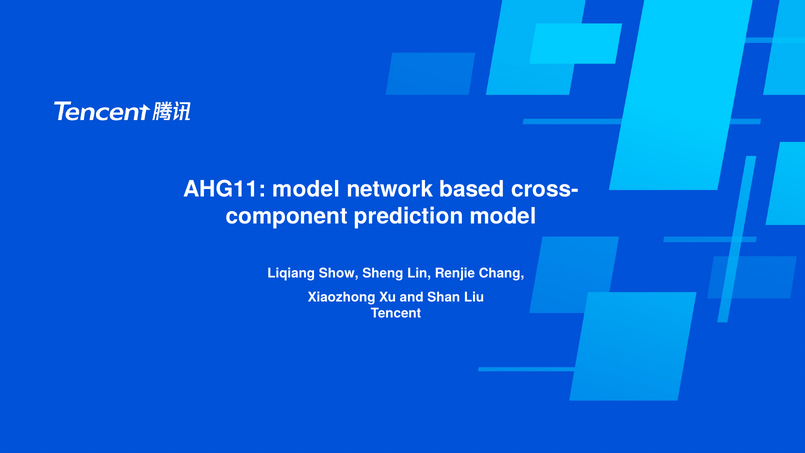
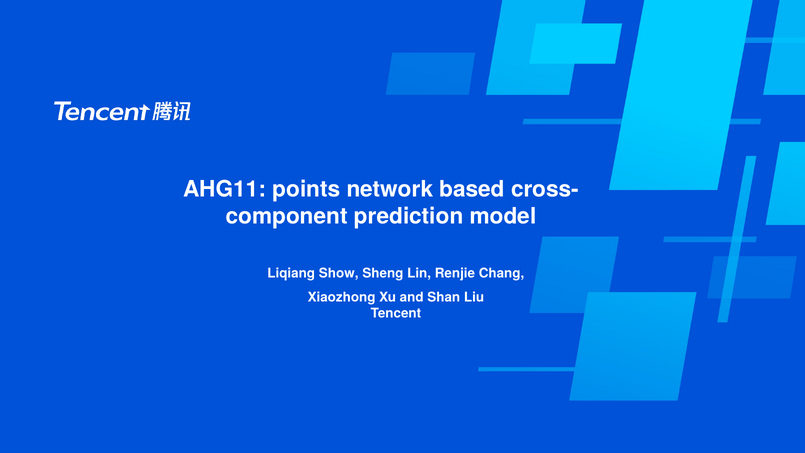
AHG11 model: model -> points (306, 189)
